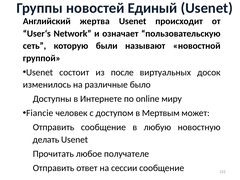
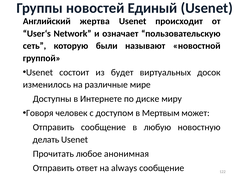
после: после -> будет (122, 72)
было: было -> мире (140, 85)
online: online -> диске (148, 99)
Fiancie: Fiancie -> Говоря (40, 113)
получателе: получателе -> анонимная (126, 154)
сессии: сессии -> always (124, 168)
